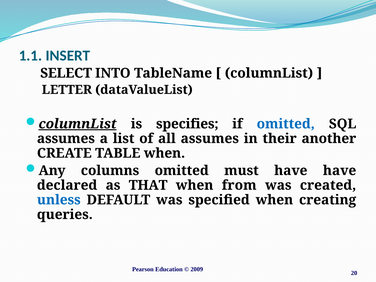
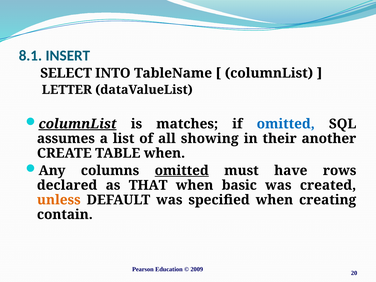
1.1: 1.1 -> 8.1 (30, 56)
specifies: specifies -> matches (187, 124)
all assumes: assumes -> showing (210, 139)
omitted underline: none -> present (182, 171)
have have: have -> rows (340, 171)
from: from -> basic (239, 185)
unless colour: blue -> orange (59, 200)
queries: queries -> contain (65, 215)
